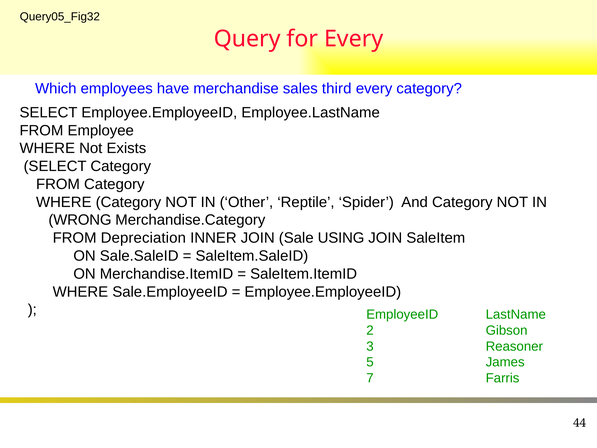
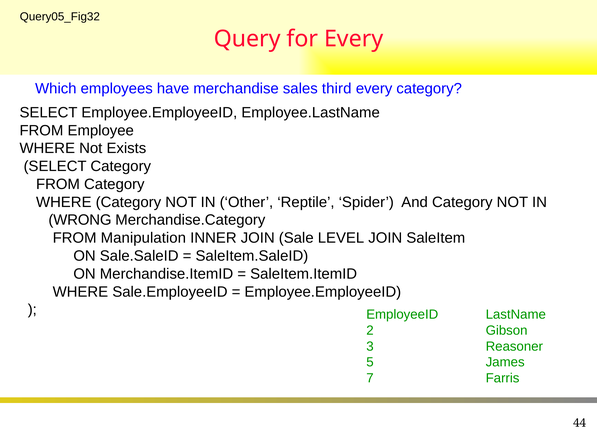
Depreciation: Depreciation -> Manipulation (143, 238)
USING: USING -> LEVEL (341, 238)
